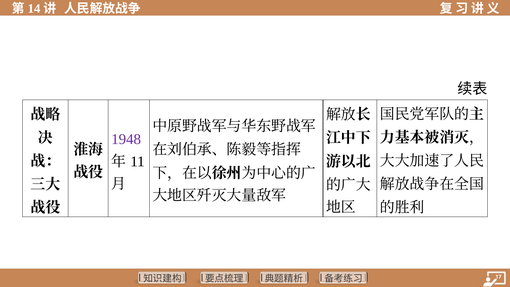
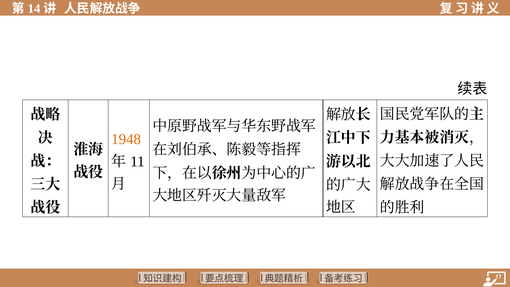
1948 colour: purple -> orange (126, 139)
